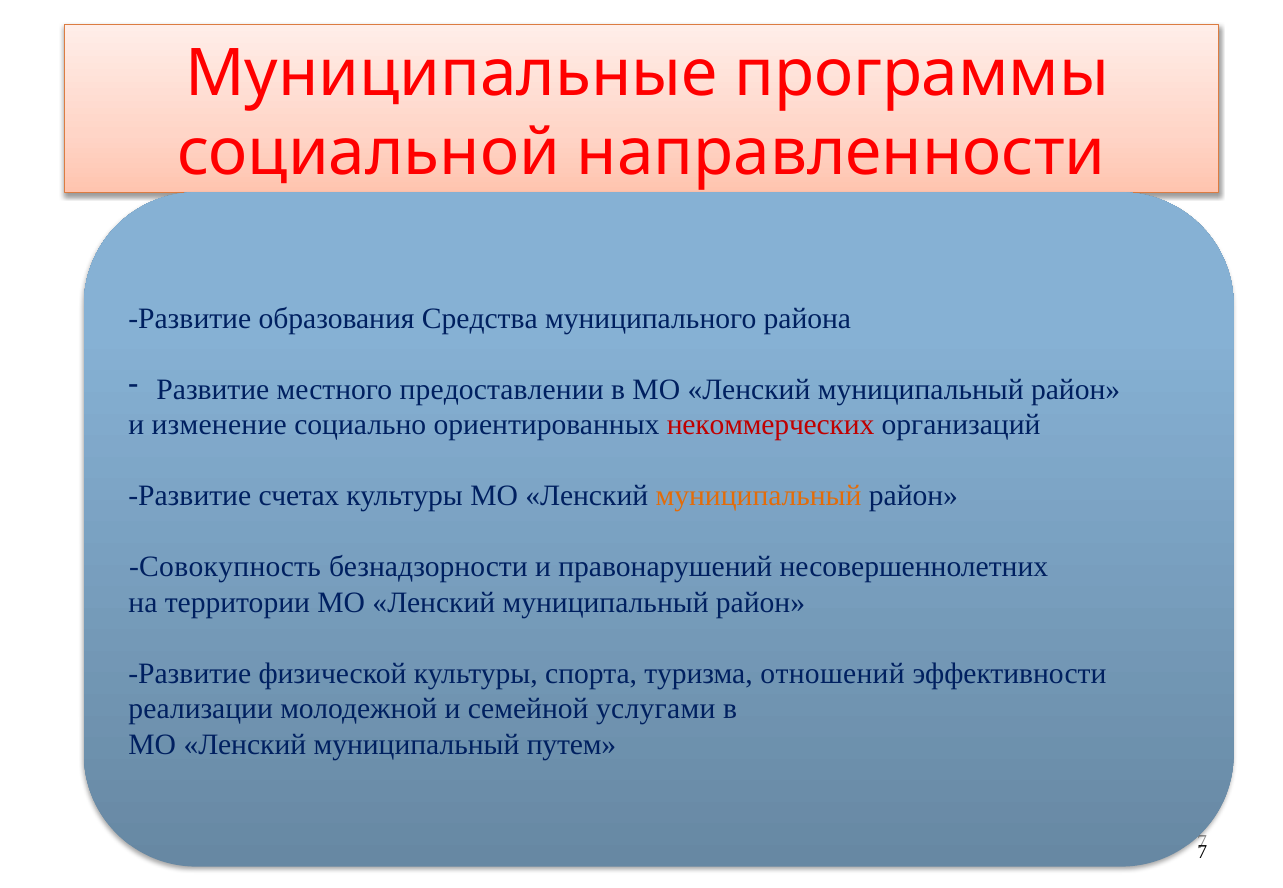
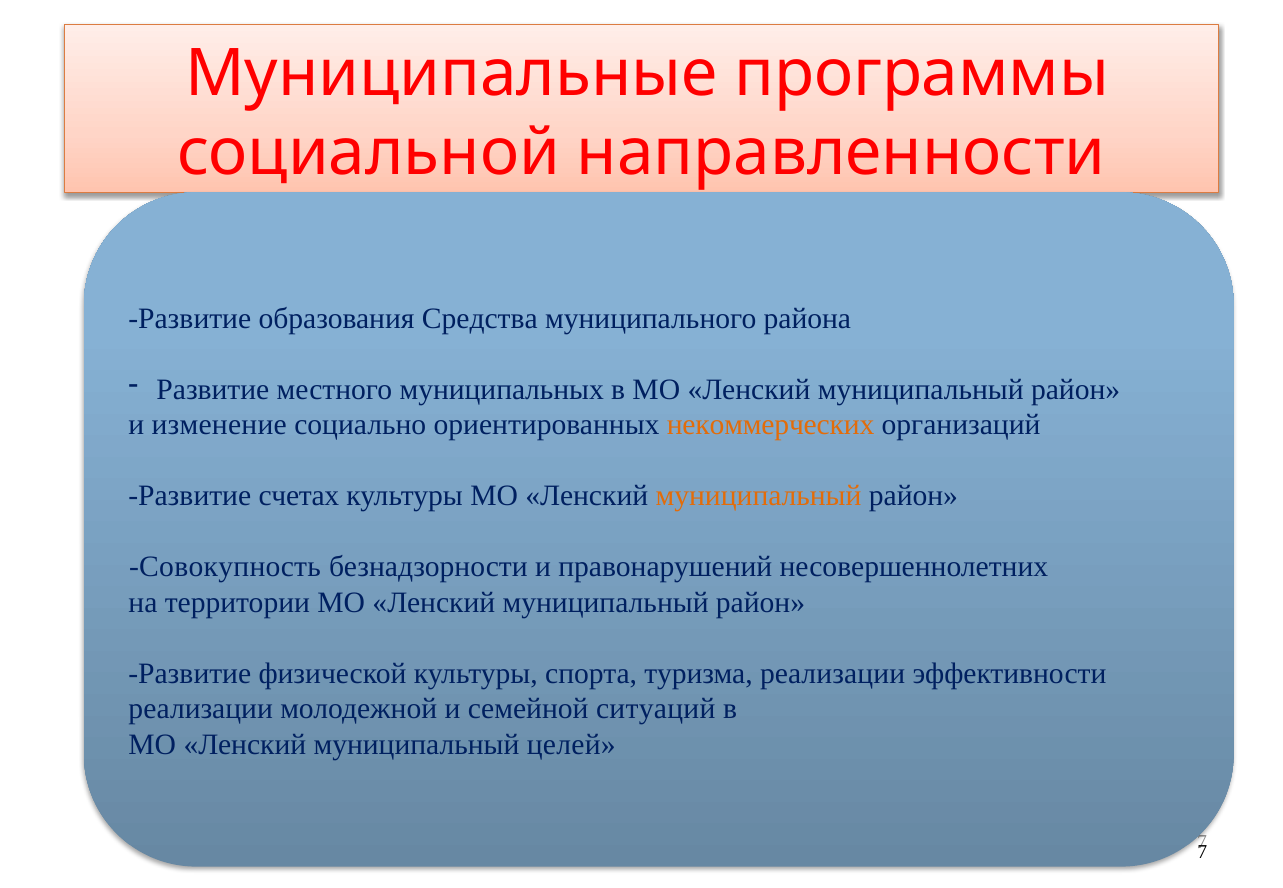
предоставлении: предоставлении -> муниципальных (502, 390)
некоммерческих colour: red -> orange (771, 425)
туризма отношений: отношений -> реализации (833, 674)
услугами: услугами -> ситуаций (656, 709)
путем: путем -> целей (571, 745)
